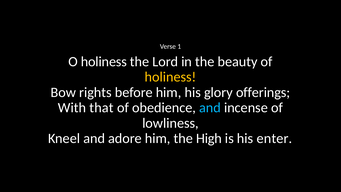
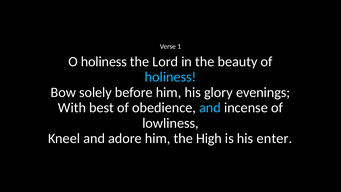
holiness colour: yellow -> light blue (170, 77)
rights: rights -> solely (95, 92)
offerings: offerings -> evenings (263, 92)
that: that -> best (102, 108)
